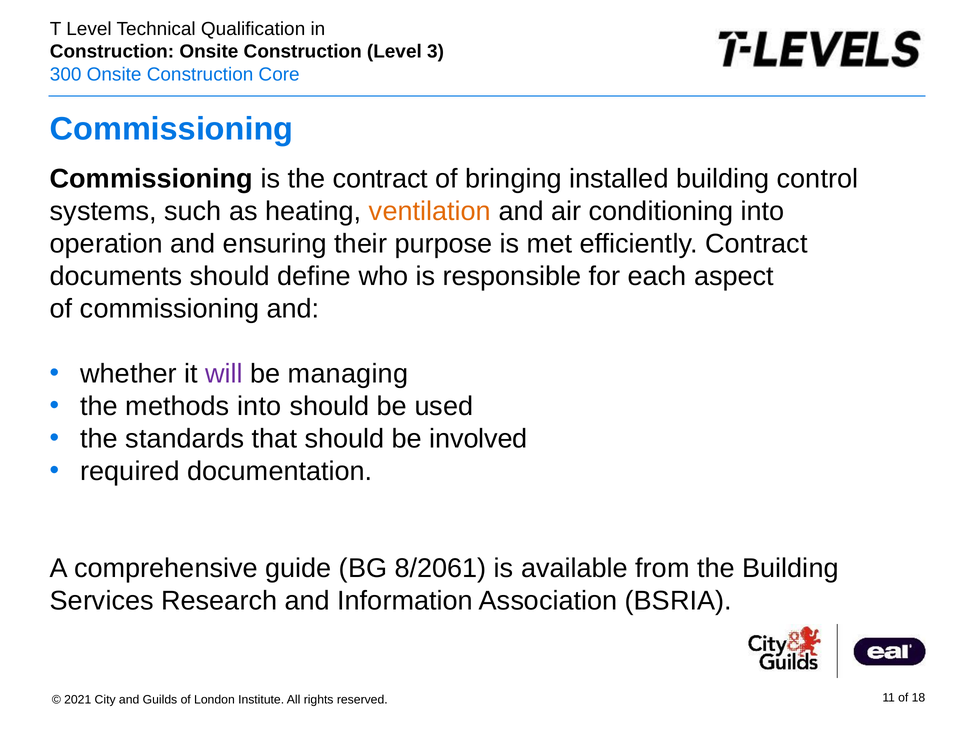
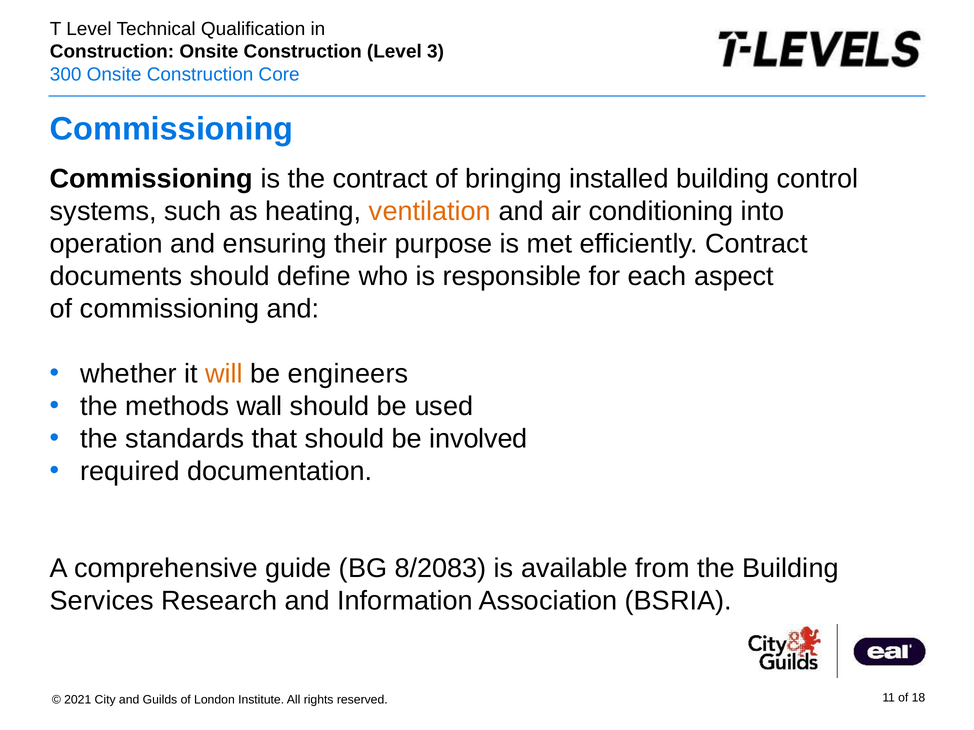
will colour: purple -> orange (224, 374)
managing: managing -> engineers (348, 374)
methods into: into -> wall (260, 407)
8/2061: 8/2061 -> 8/2083 (441, 569)
